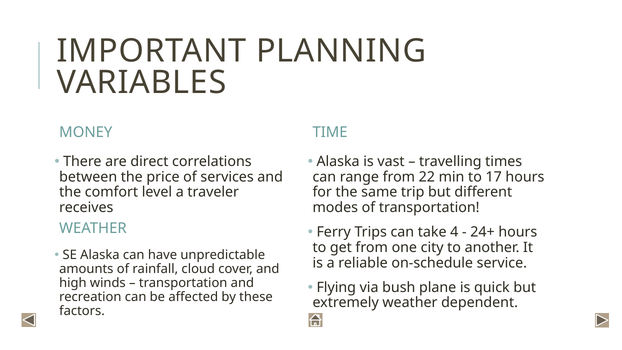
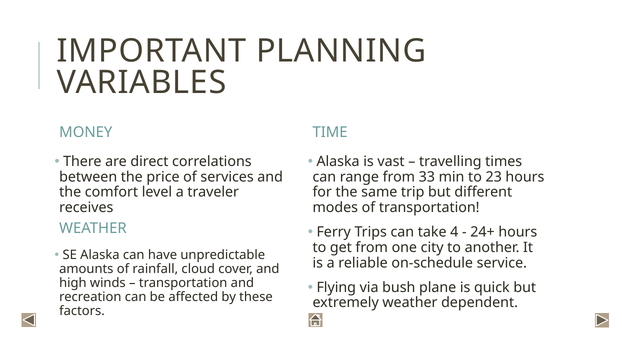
22: 22 -> 33 (427, 177)
17: 17 -> 23 (494, 177)
